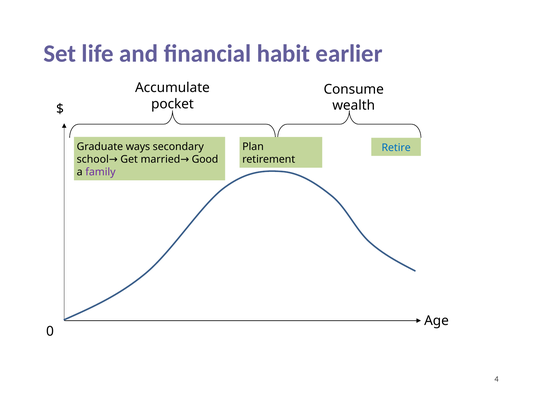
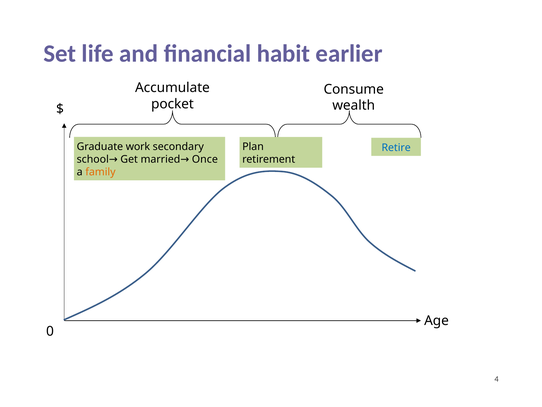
ways: ways -> work (138, 146)
Good: Good -> Once (205, 159)
family colour: purple -> orange (100, 172)
